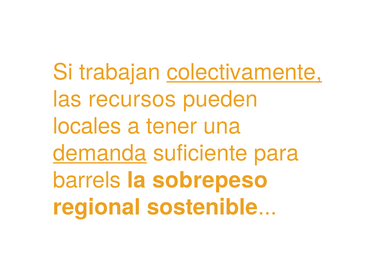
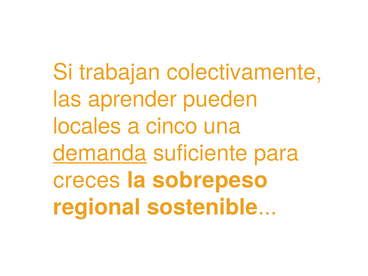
colectivamente underline: present -> none (244, 72)
recursos: recursos -> aprender (132, 99)
tener: tener -> cinco (172, 126)
barrels: barrels -> creces (87, 180)
